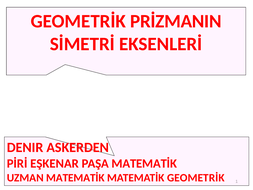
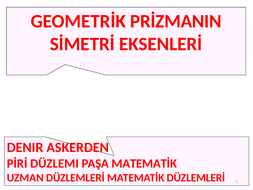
EŞKENAR: EŞKENAR -> DÜZLEMI (55, 163)
UZMAN MATEMATİK: MATEMATİK -> DÜZLEMLERİ (75, 178)
MATEMATİK GEOMETRİK: GEOMETRİK -> DÜZLEMLERİ (196, 178)
